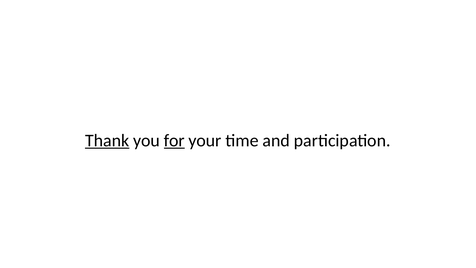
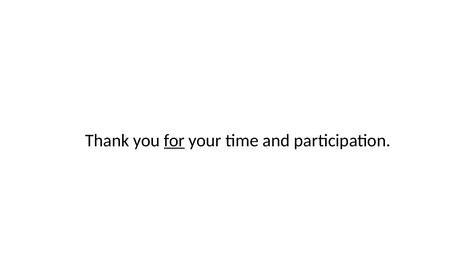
Thank underline: present -> none (107, 140)
